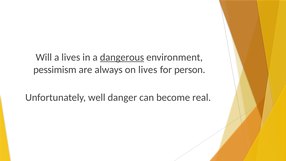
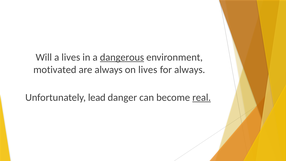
pessimism: pessimism -> motivated (55, 70)
for person: person -> always (190, 70)
well: well -> lead (97, 97)
real underline: none -> present (202, 97)
